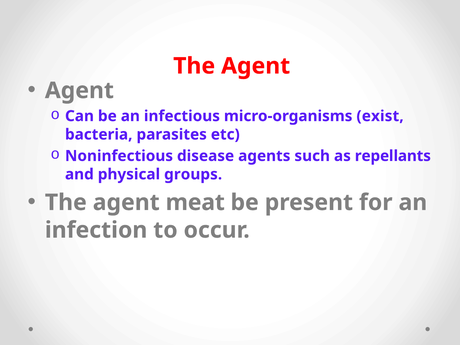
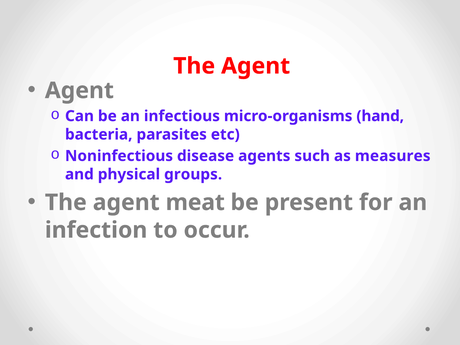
exist: exist -> hand (380, 116)
repellants: repellants -> measures (393, 156)
